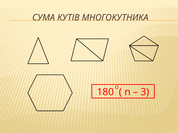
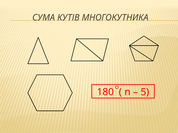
3: 3 -> 5 (145, 92)
